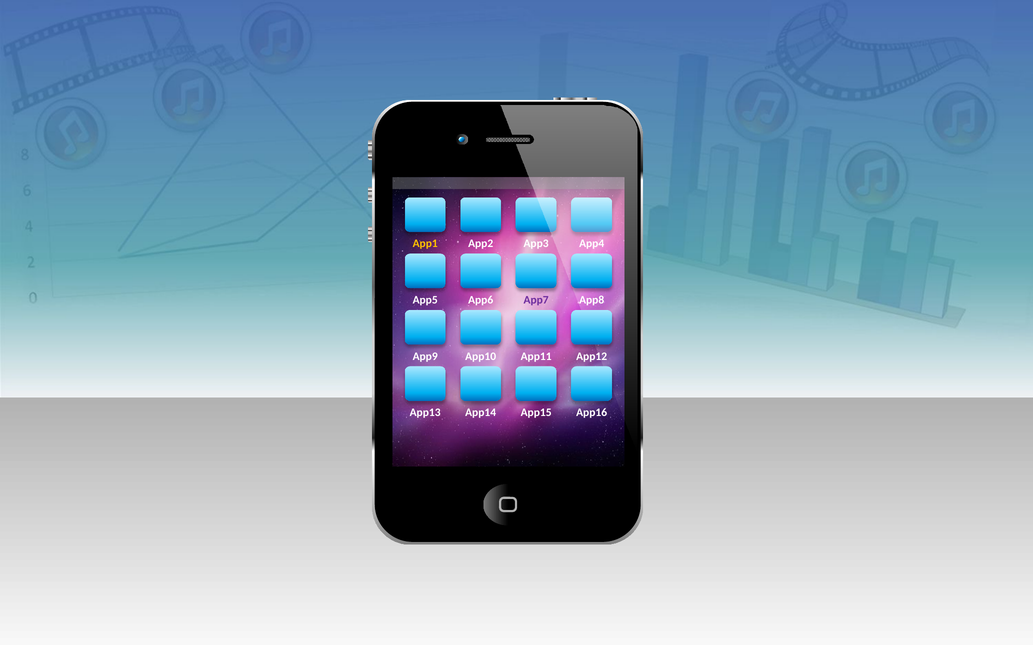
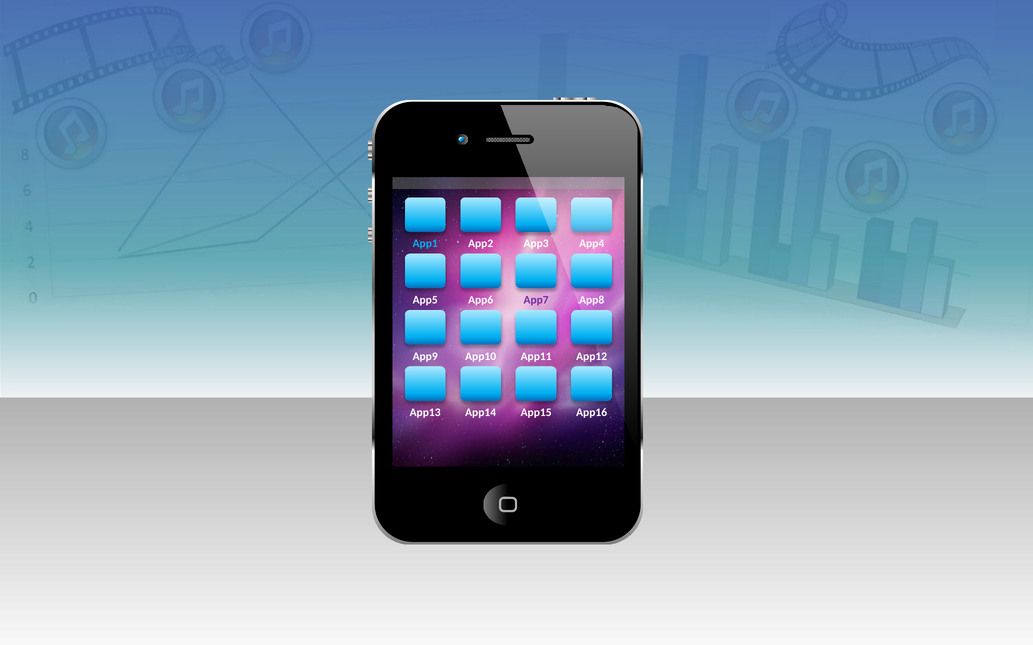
App1 colour: yellow -> light blue (425, 244)
